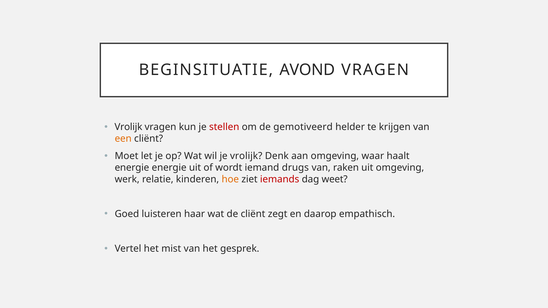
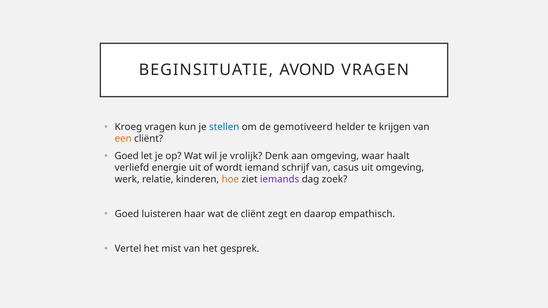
Vrolijk: Vrolijk -> Kroeg (128, 127)
stellen colour: red -> blue (224, 127)
Moet: Moet -> Goed (127, 156)
energie: energie -> verliefd (132, 168)
drugs: drugs -> schrijf (295, 168)
raken: raken -> casus (346, 168)
iemands colour: red -> purple (280, 179)
weet: weet -> zoek (335, 179)
